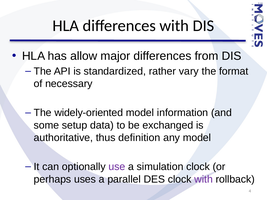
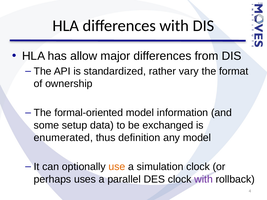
necessary: necessary -> ownership (69, 84)
widely-oriented: widely-oriented -> formal-oriented (89, 113)
authoritative: authoritative -> enumerated (63, 138)
use colour: purple -> orange (117, 167)
